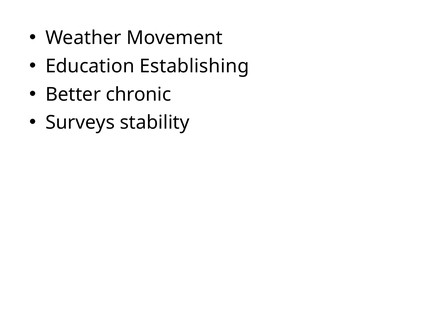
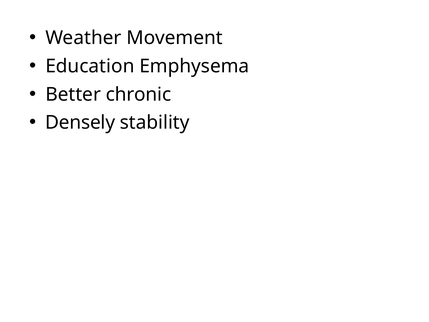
Establishing: Establishing -> Emphysema (194, 66)
Surveys: Surveys -> Densely (80, 123)
